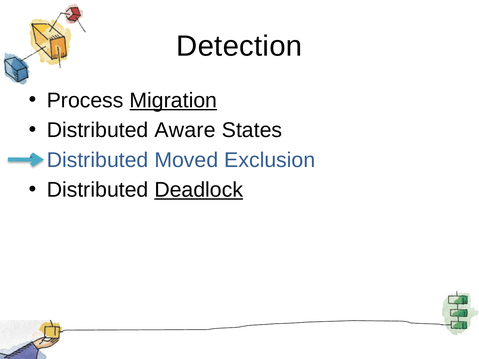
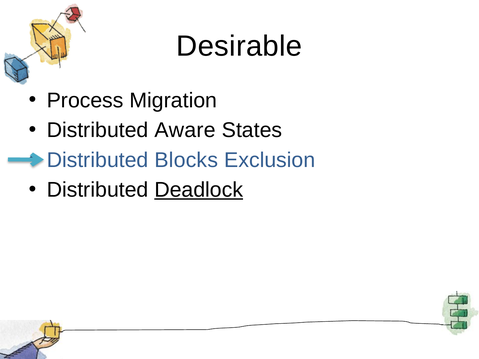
Detection: Detection -> Desirable (239, 46)
Migration underline: present -> none (173, 100)
Moved: Moved -> Blocks (186, 160)
